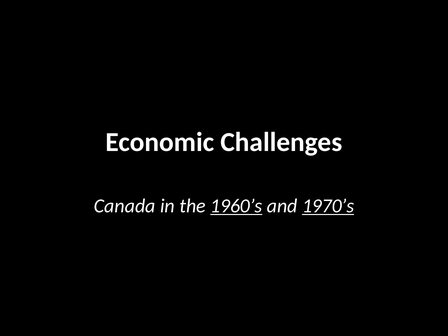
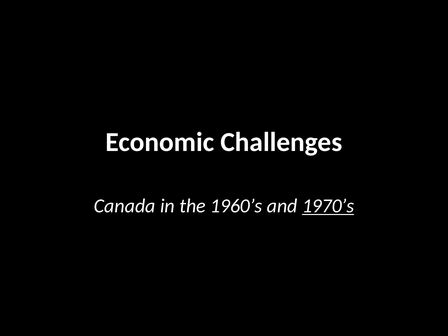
1960’s underline: present -> none (236, 206)
